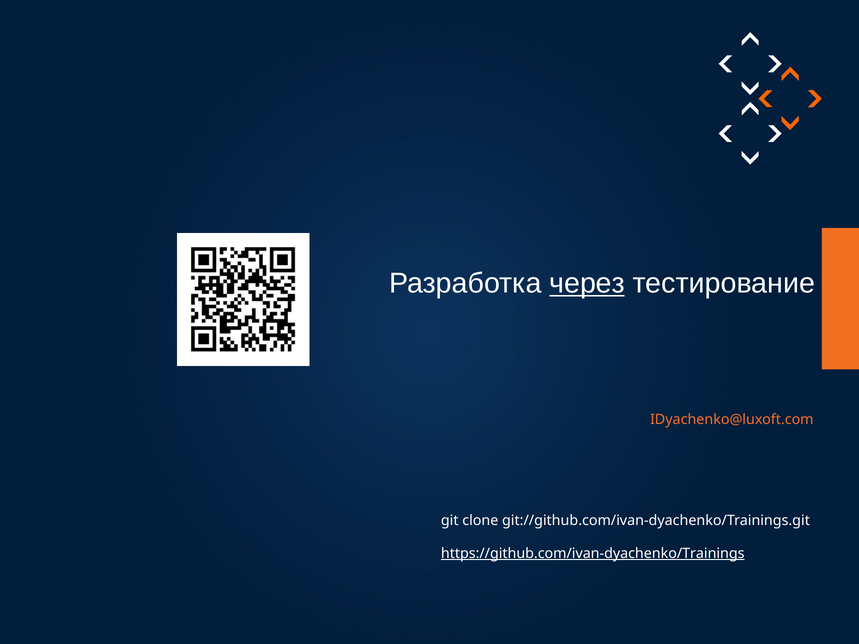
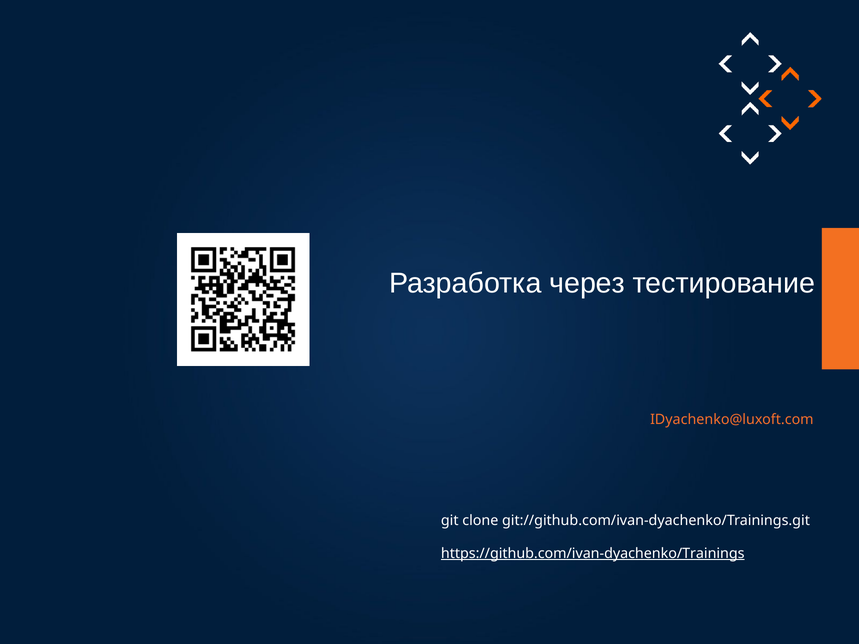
через underline: present -> none (587, 284)
